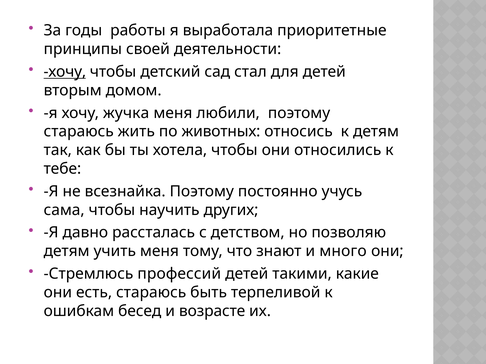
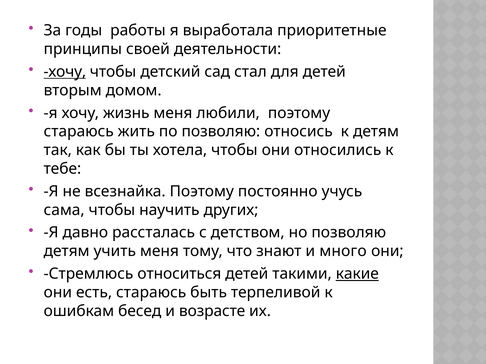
жучка: жучка -> жизнь (126, 113)
по животных: животных -> позволяю (221, 132)
профессий: профессий -> относиться (179, 274)
какие underline: none -> present (357, 274)
